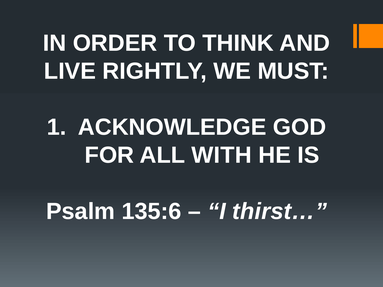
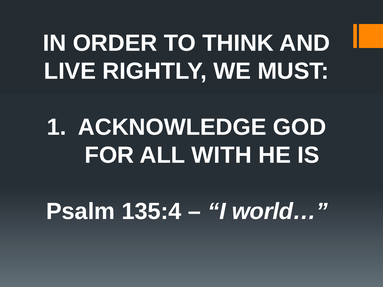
135:6: 135:6 -> 135:4 (151, 212)
thirst…: thirst… -> world… (280, 212)
